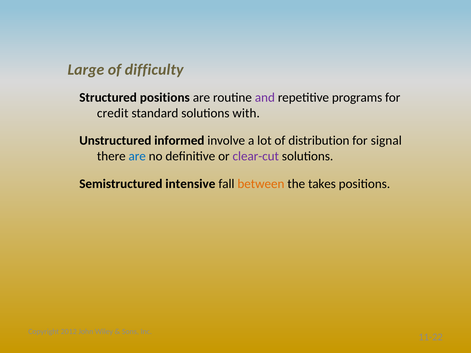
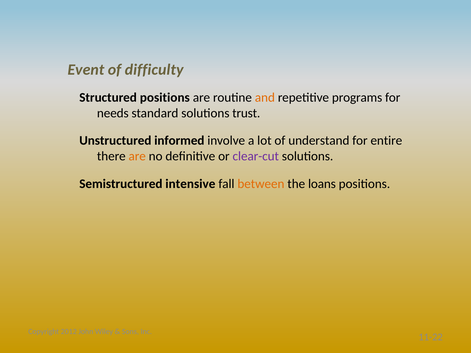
Large: Large -> Event (86, 70)
and colour: purple -> orange (265, 98)
credit: credit -> needs (113, 113)
with: with -> trust (246, 113)
distribution: distribution -> understand (319, 141)
signal: signal -> entire (386, 141)
are colour: blue -> orange (137, 156)
takes: takes -> loans (322, 184)
